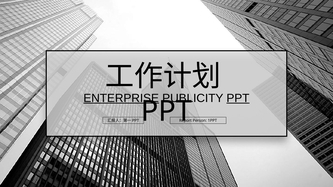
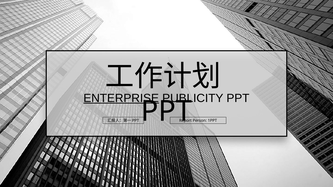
PPT underline: present -> none (238, 98)
